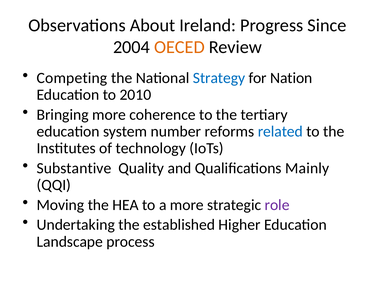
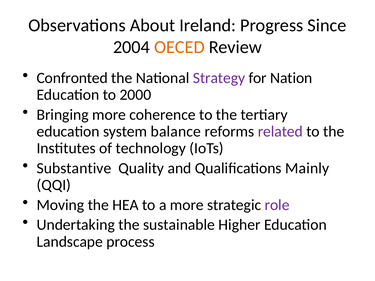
Competing: Competing -> Confronted (72, 78)
Strategy colour: blue -> purple (219, 78)
2010: 2010 -> 2000 (135, 95)
number: number -> balance (176, 132)
related colour: blue -> purple (280, 132)
established: established -> sustainable (179, 225)
